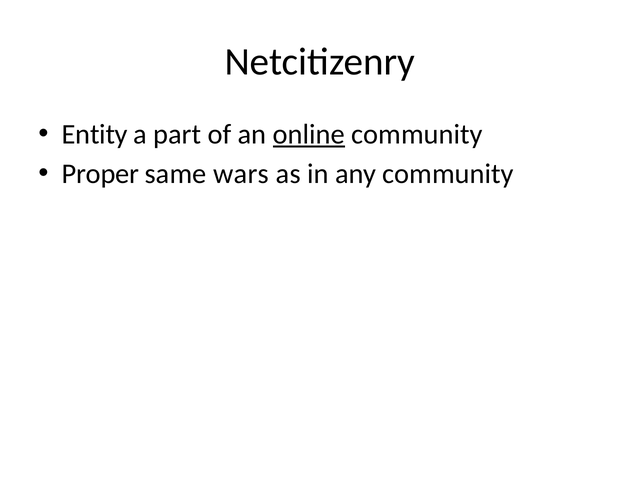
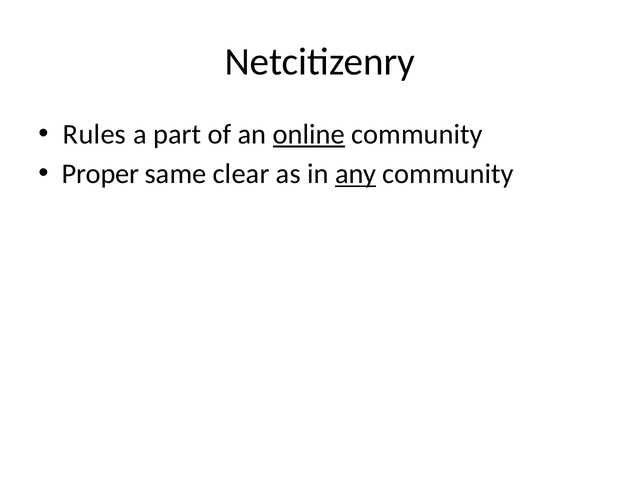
Entity: Entity -> Rules (94, 134)
wars: wars -> clear (241, 174)
any underline: none -> present (356, 174)
